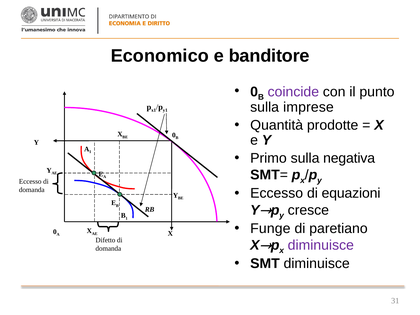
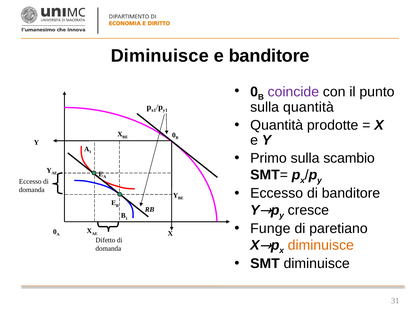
Economico: Economico -> Diminuisce (160, 56)
sulla imprese: imprese -> quantità (308, 107)
negativa: negativa -> scambio (349, 158)
di equazioni: equazioni -> banditore (351, 193)
diminuisce colour: purple -> orange (321, 245)
